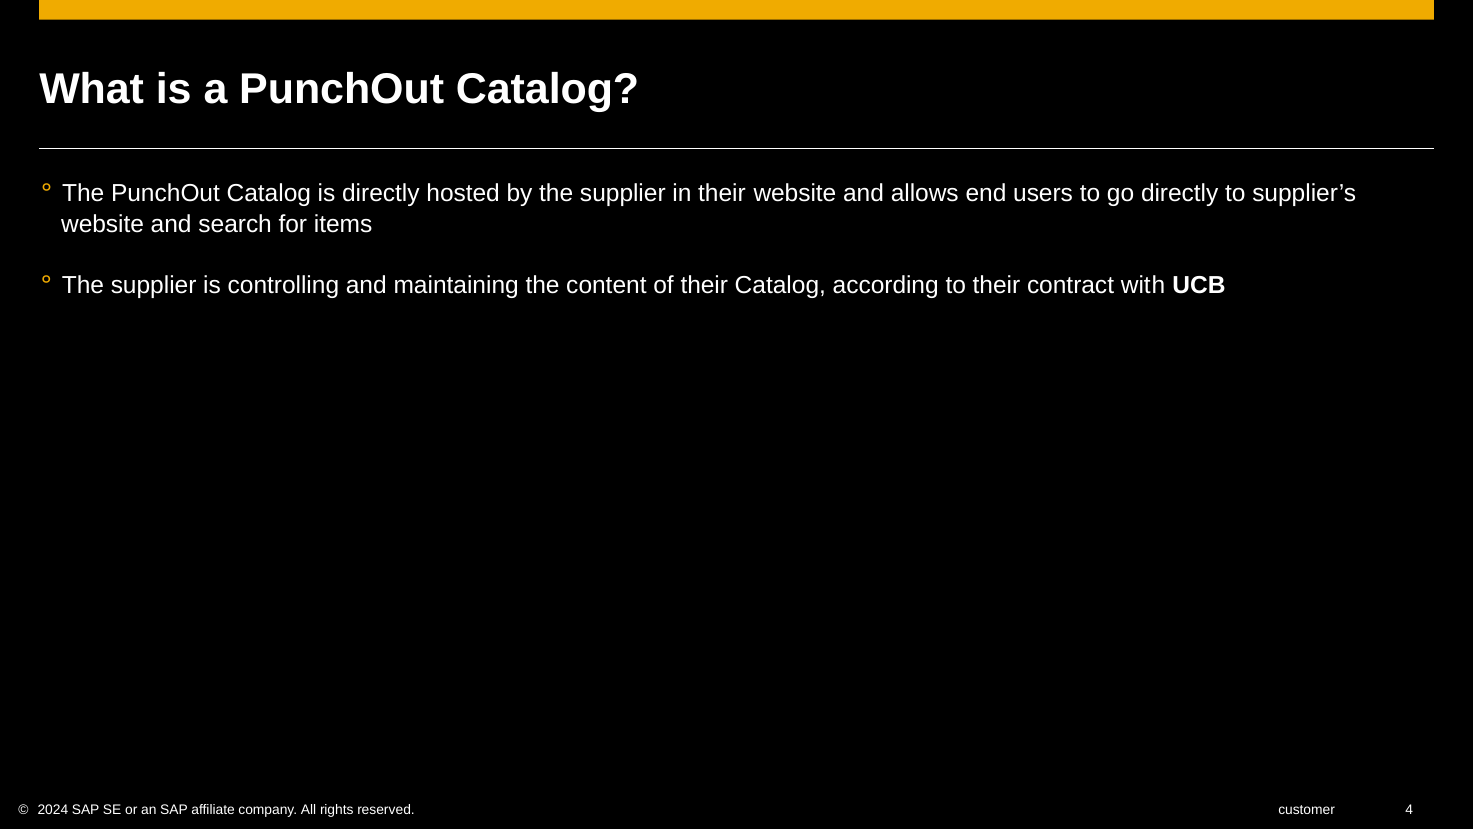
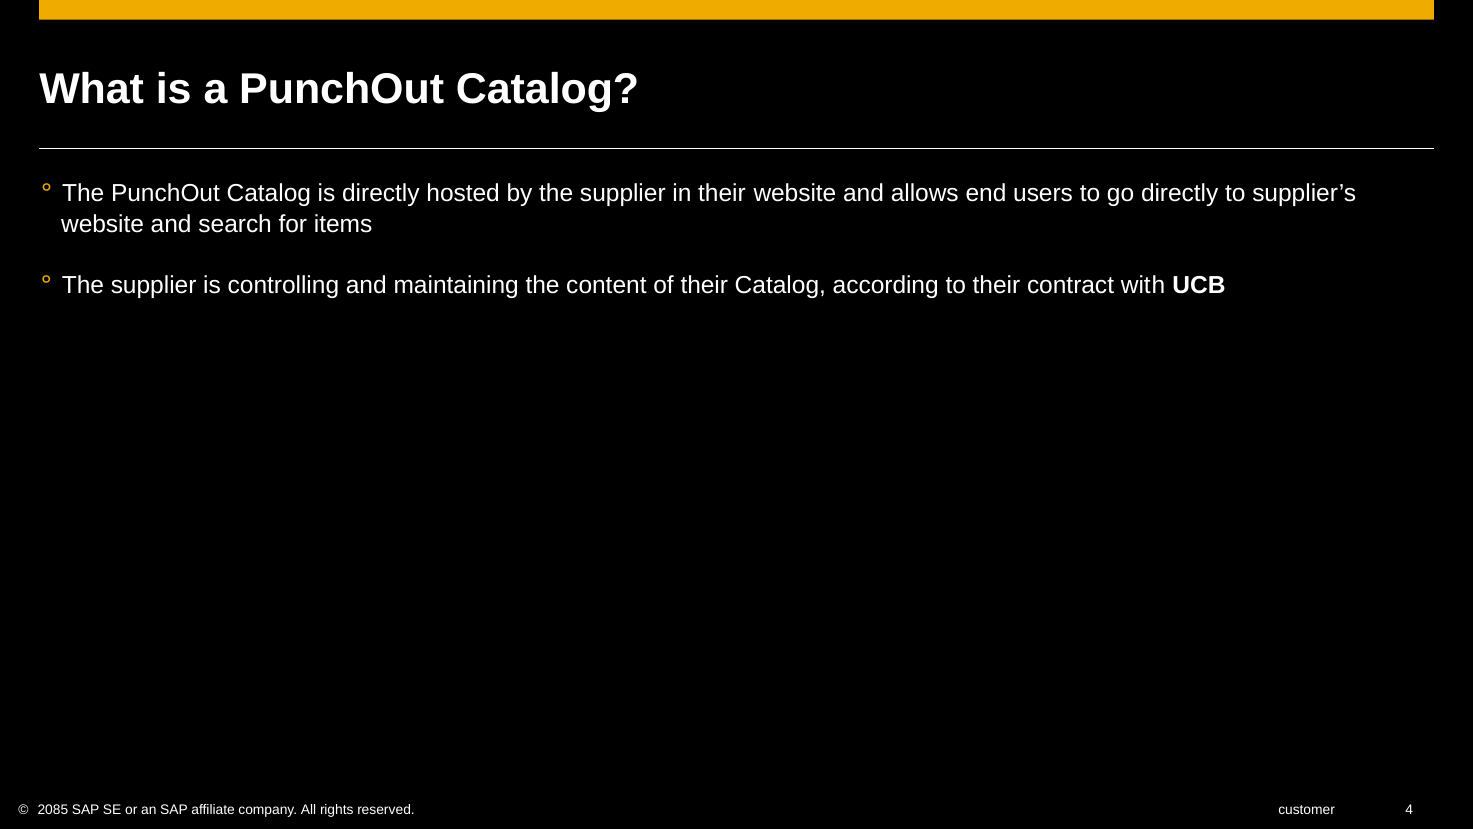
2024: 2024 -> 2085 (53, 810)
